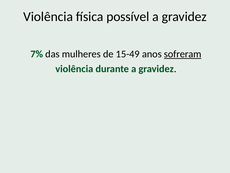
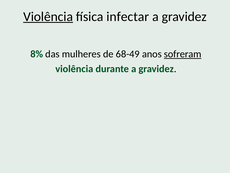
Violência underline: none -> present (48, 17)
possível: possível -> infectar (128, 17)
7%: 7% -> 8% (37, 54)
15-49: 15-49 -> 68-49 (128, 54)
